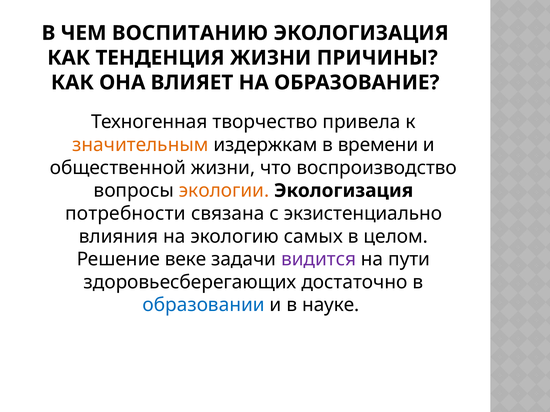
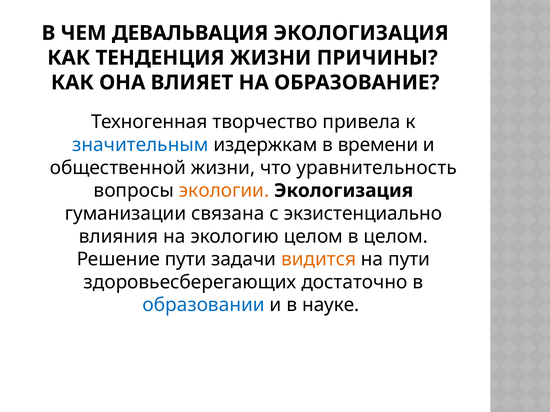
ВОСПИТАНИЮ: ВОСПИТАНИЮ -> ДЕВАЛЬВАЦИЯ (190, 33)
значительным colour: orange -> blue (140, 145)
воспроизводство: воспроизводство -> уравнительность (377, 168)
потребности: потребности -> гуманизации (126, 214)
экологию самых: самых -> целом (313, 237)
Решение веке: веке -> пути (186, 260)
видится colour: purple -> orange (319, 260)
